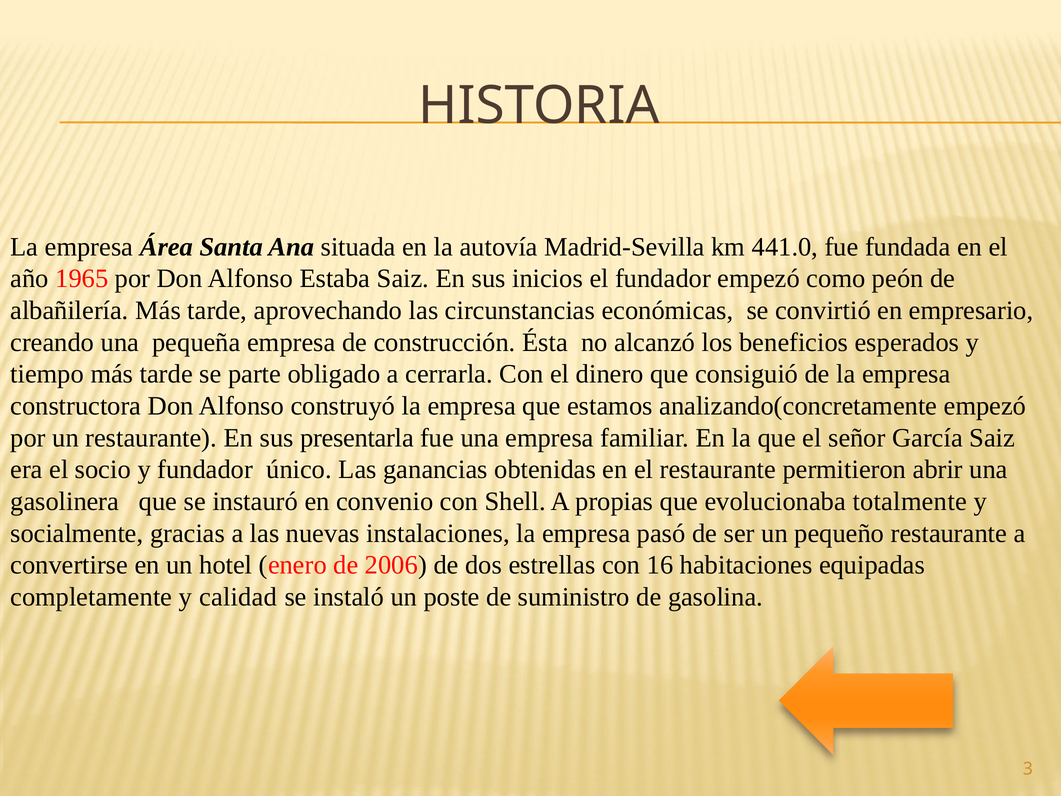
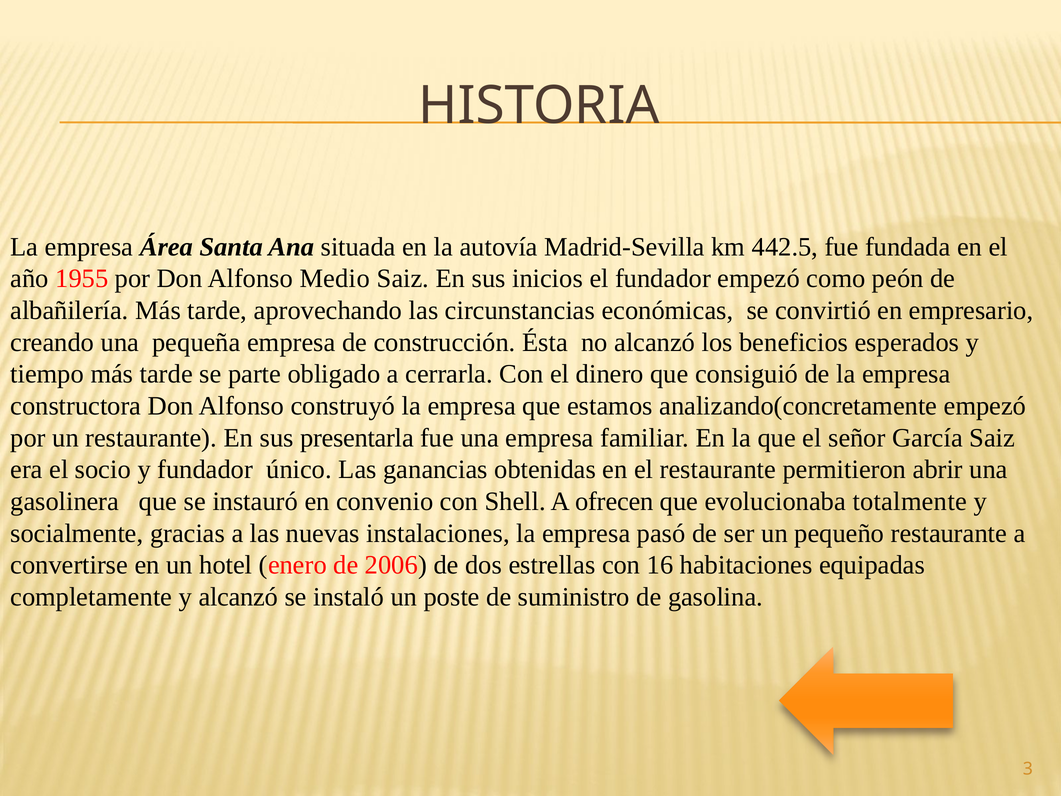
441.0: 441.0 -> 442.5 (785, 247)
1965: 1965 -> 1955 (82, 279)
Estaba: Estaba -> Medio (335, 279)
propias: propias -> ofrecen (614, 501)
y calidad: calidad -> alcanzó (238, 597)
